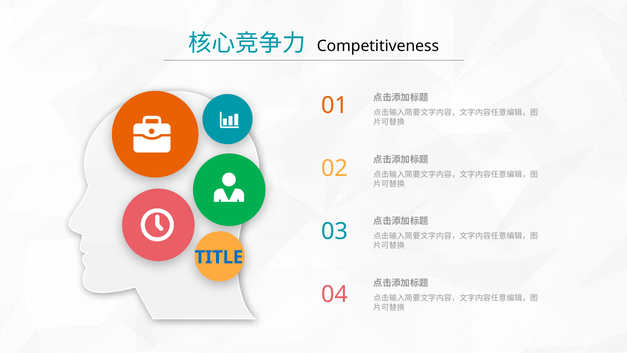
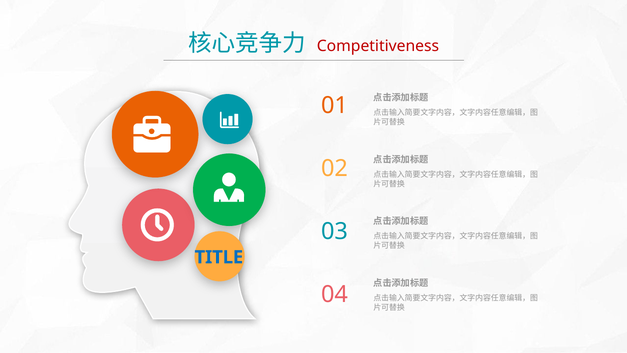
Competitiveness colour: black -> red (378, 46)
